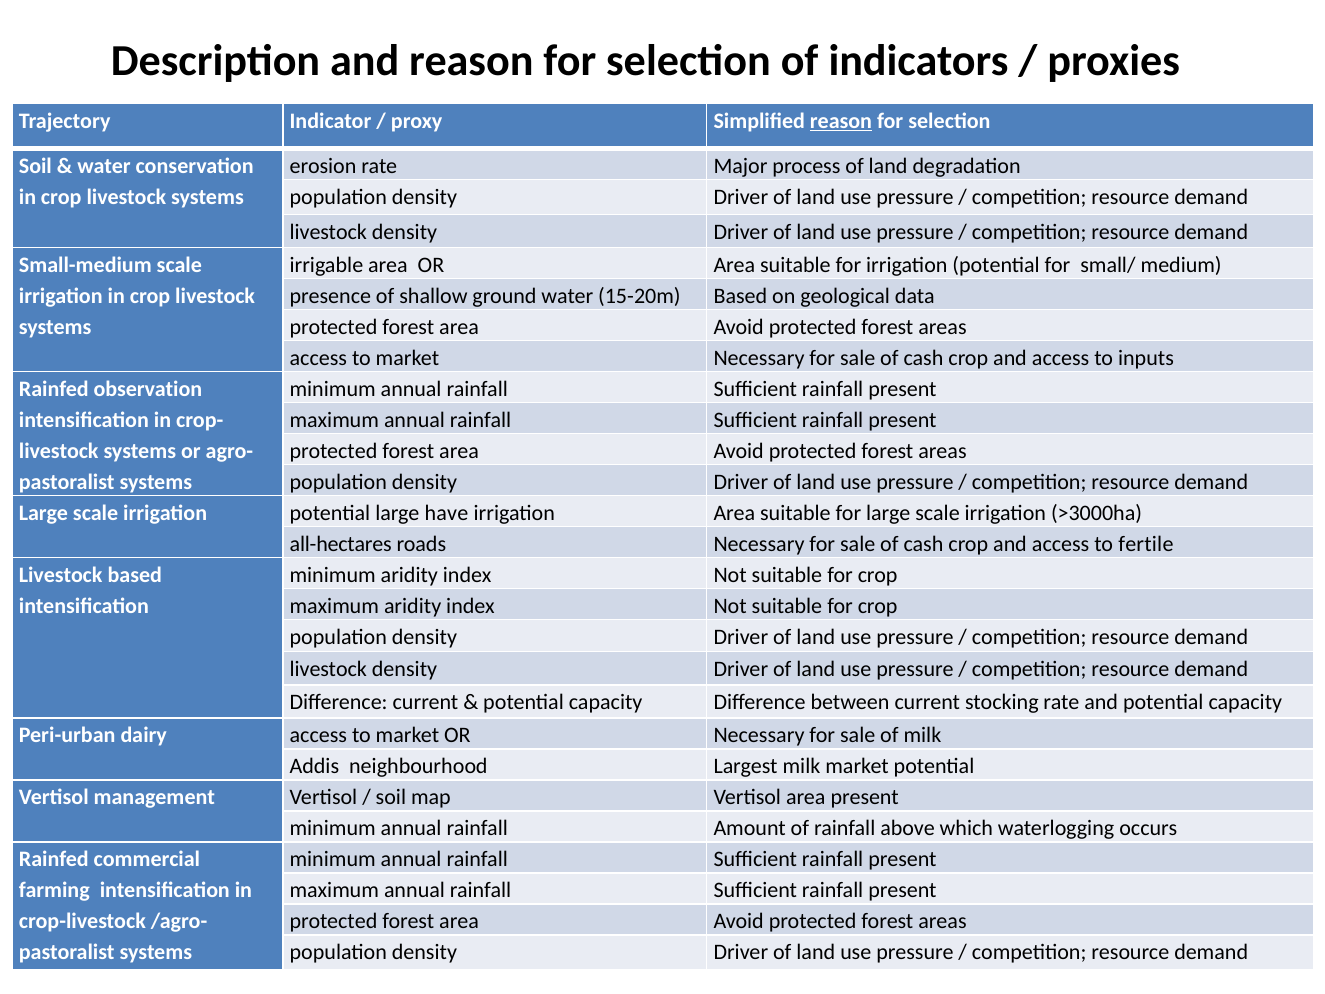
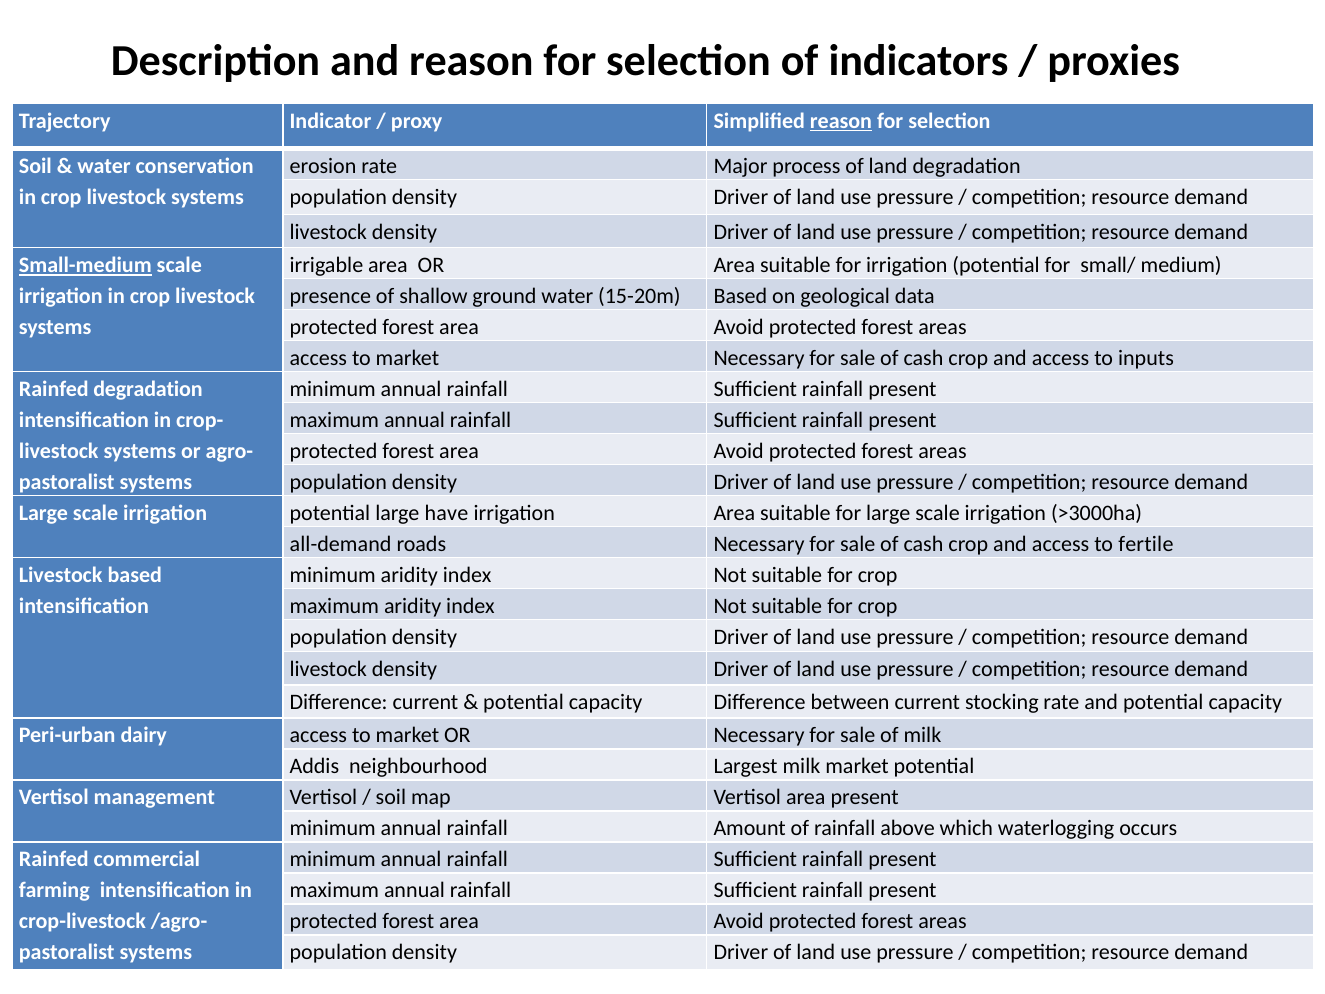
Small-medium underline: none -> present (85, 265)
Rainfed observation: observation -> degradation (148, 389)
all-hectares: all-hectares -> all-demand (341, 544)
